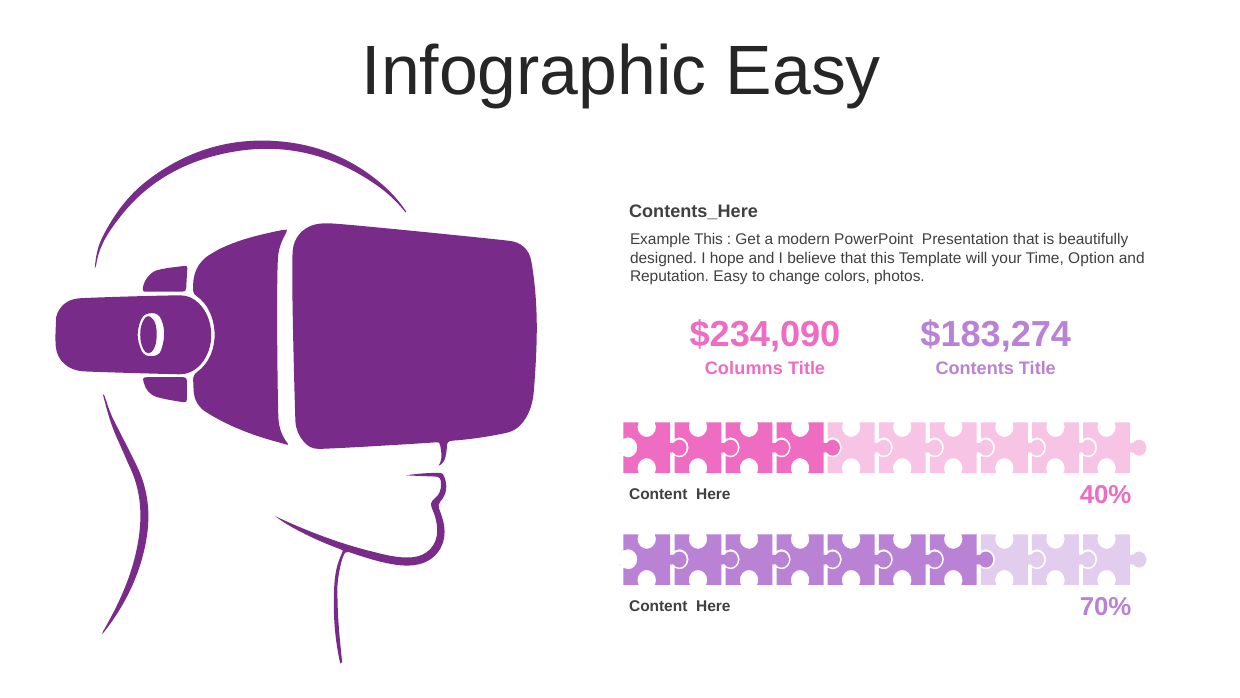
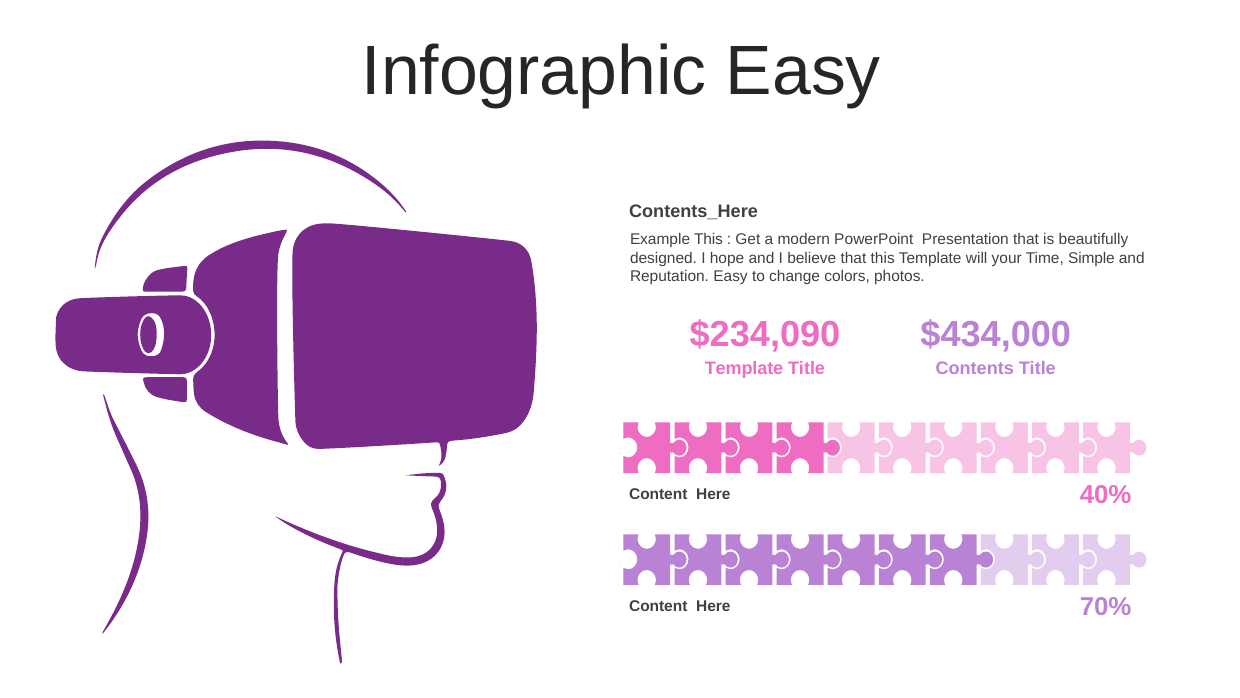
Option: Option -> Simple (1092, 258)
$183,274: $183,274 -> $434,000 (996, 335)
Columns: Columns -> Template (744, 368)
